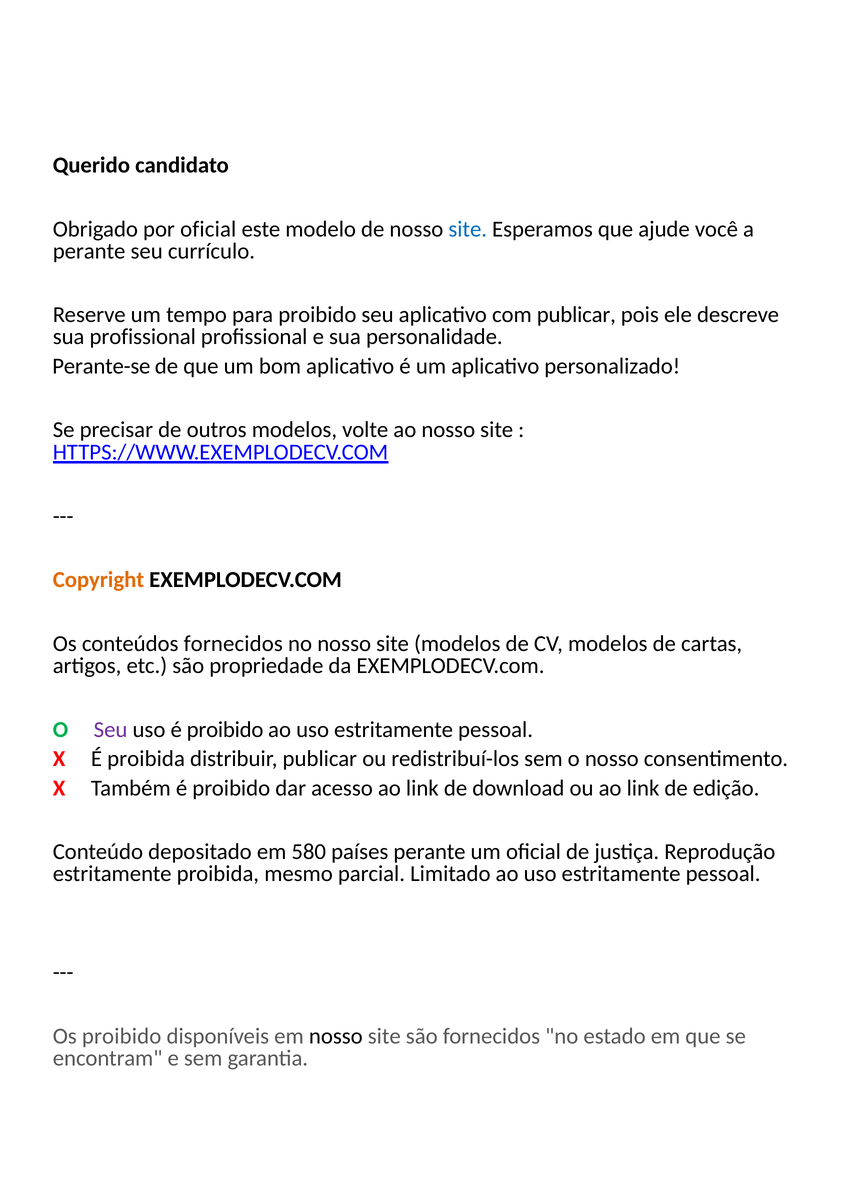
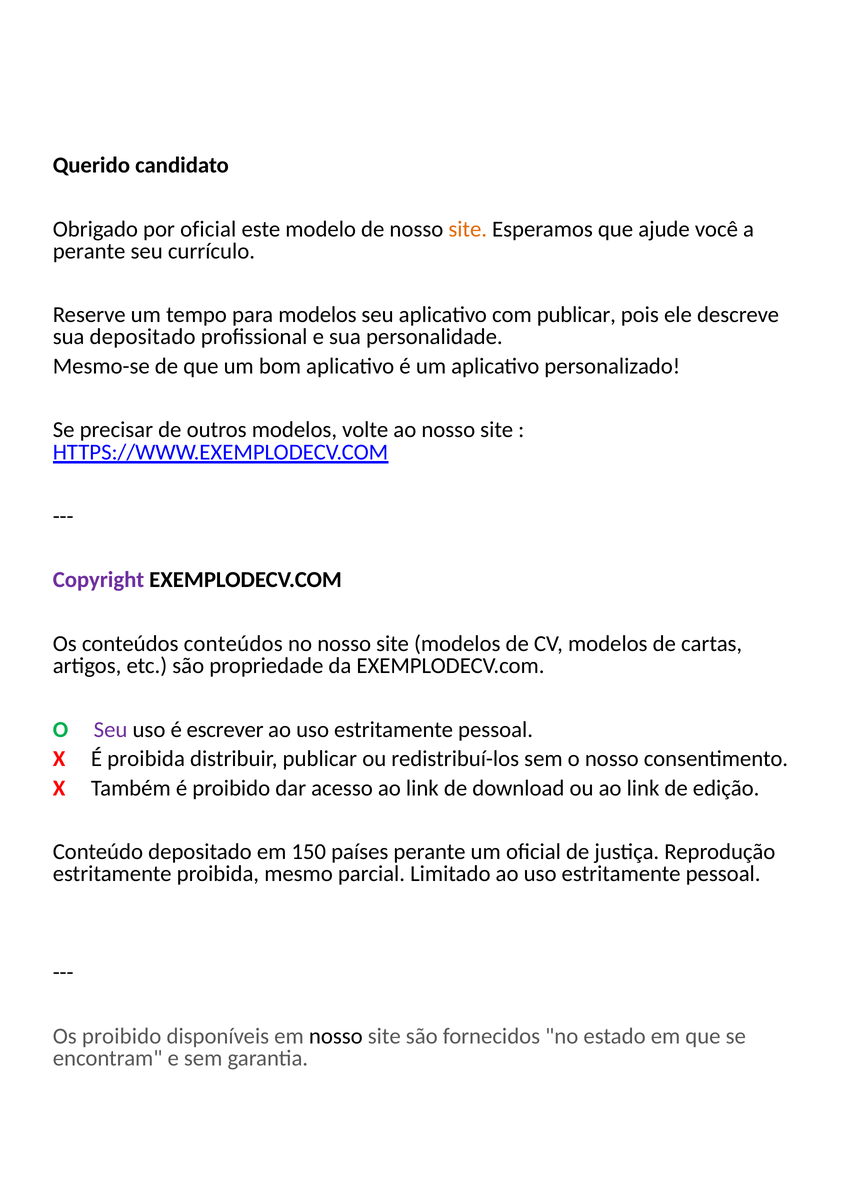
site colour: blue -> orange (468, 229)
para proibido: proibido -> modelos (317, 315)
sua profissional: profissional -> depositado (143, 337)
Perante-se: Perante-se -> Mesmo-se (101, 366)
Copyright colour: orange -> purple (98, 580)
conteúdos fornecidos: fornecidos -> conteúdos (233, 644)
uso é proibido: proibido -> escrever (225, 730)
580: 580 -> 150 (309, 852)
